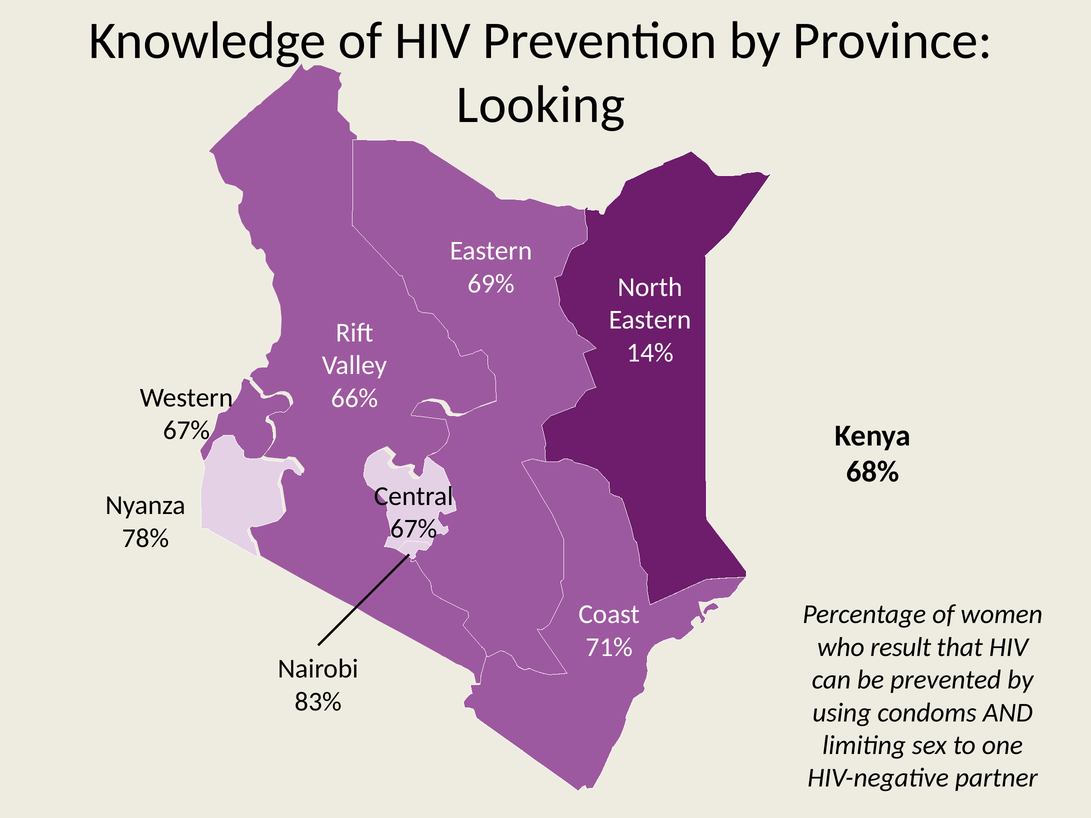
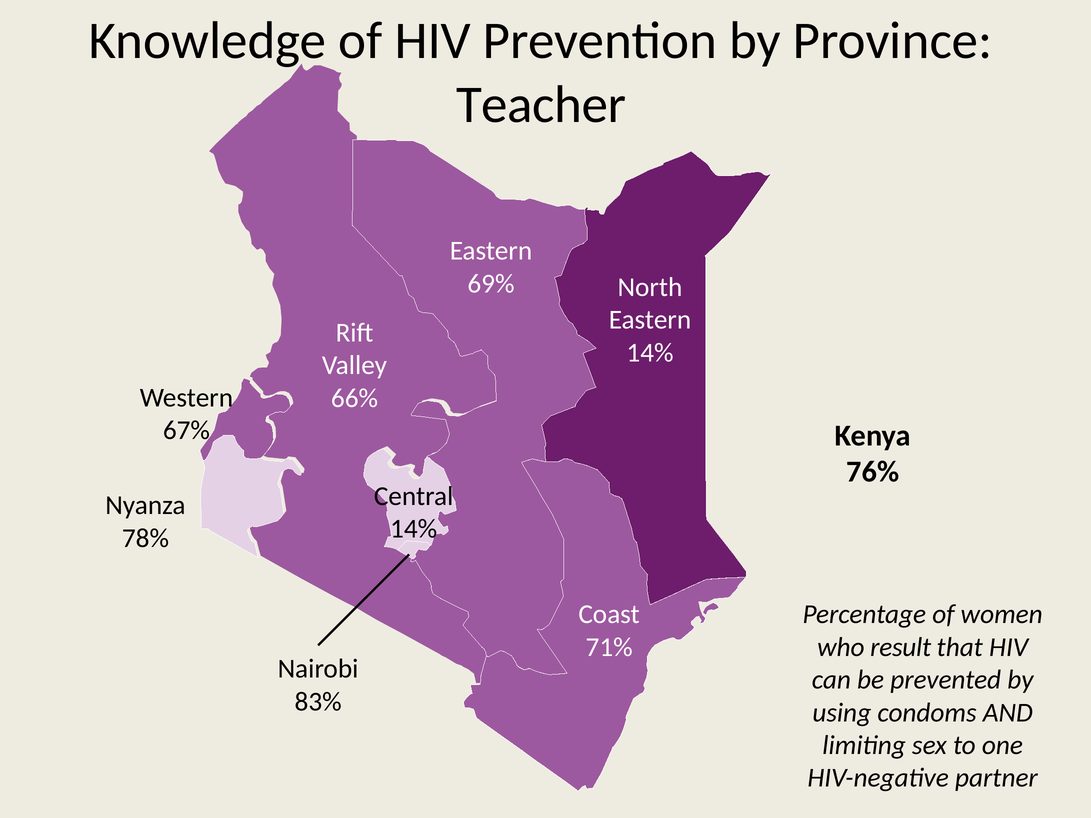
Looking: Looking -> Teacher (541, 105)
68%: 68% -> 76% (873, 472)
67%: 67% -> 14% (414, 529)
